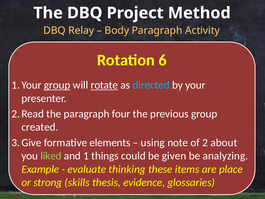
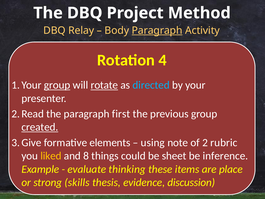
Paragraph underline: none -> present (157, 30)
6: 6 -> 4 (163, 60)
four: four -> first (121, 114)
created underline: none -> present (40, 127)
about: about -> rubric (224, 142)
liked colour: light green -> yellow (51, 156)
1: 1 -> 8 (86, 156)
given: given -> sheet (174, 156)
analyzing: analyzing -> inference (225, 156)
glossaries: glossaries -> discussion (191, 182)
